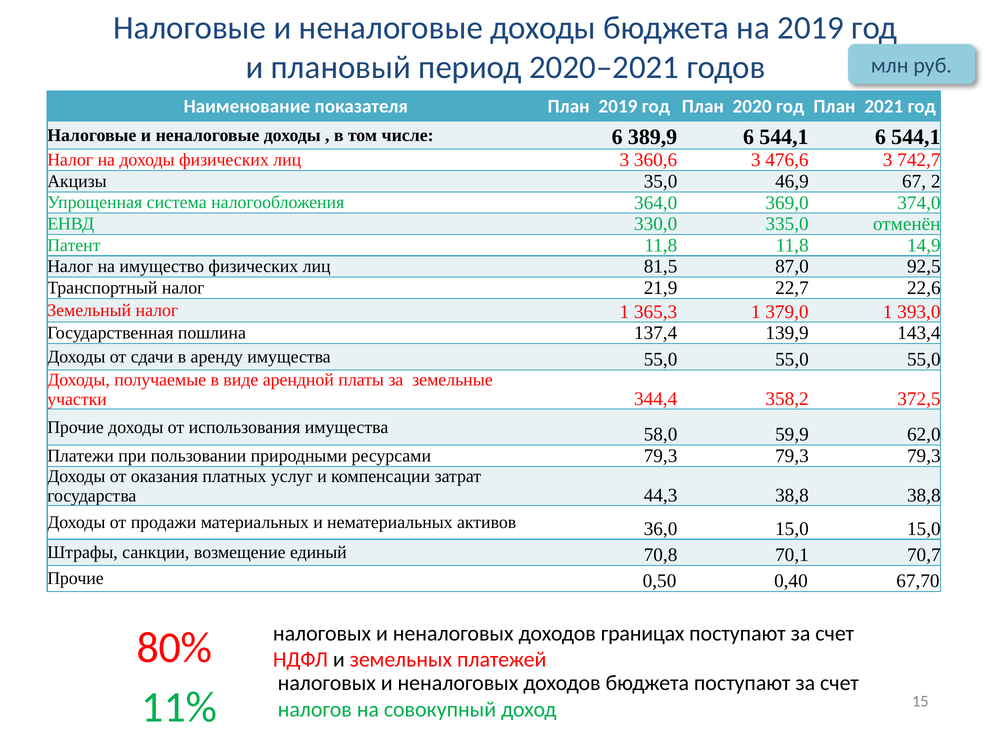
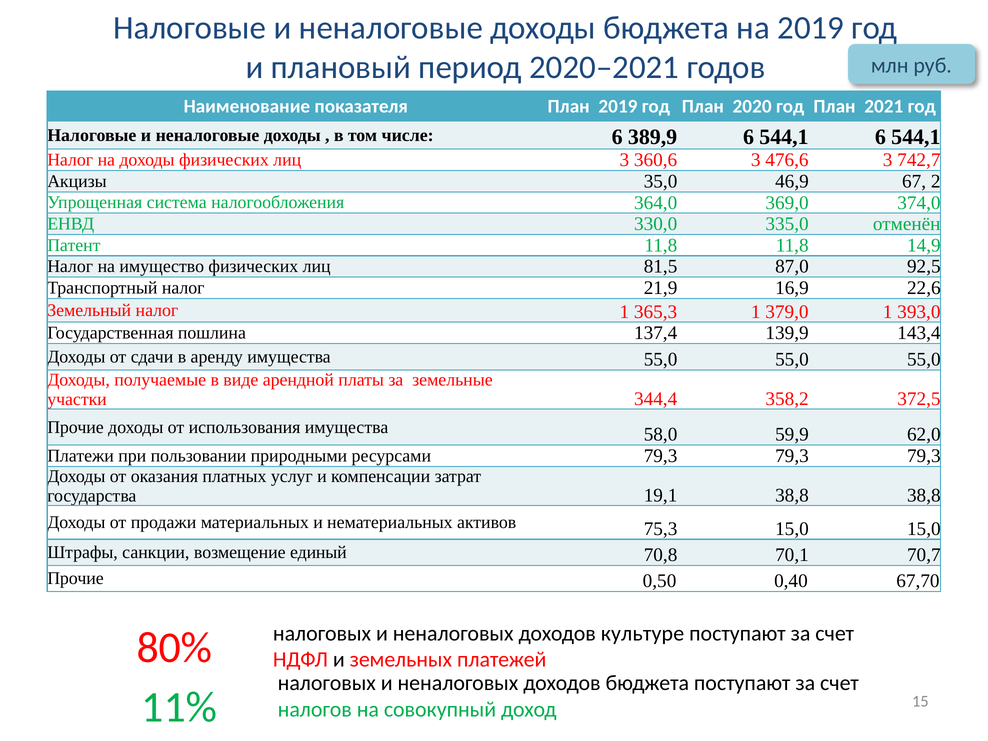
22,7: 22,7 -> 16,9 (792, 288)
44,3: 44,3 -> 19,1 (661, 495)
36,0: 36,0 -> 75,3 (661, 529)
границах: границах -> культуре (642, 633)
